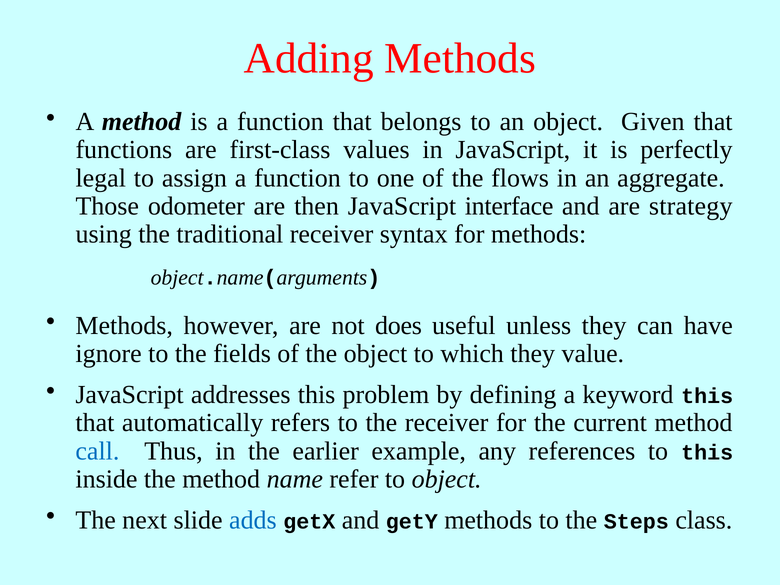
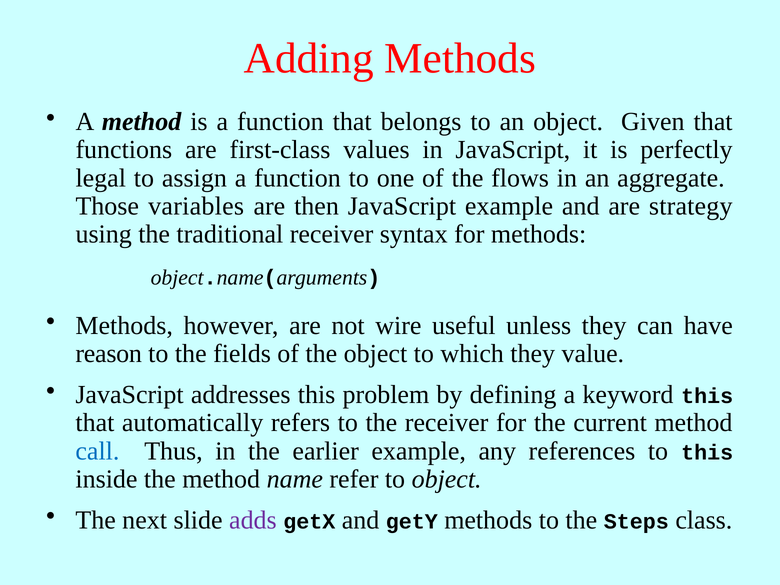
odometer: odometer -> variables (196, 206)
JavaScript interface: interface -> example (509, 206)
does: does -> wire (398, 326)
ignore: ignore -> reason (109, 354)
adds colour: blue -> purple (253, 520)
